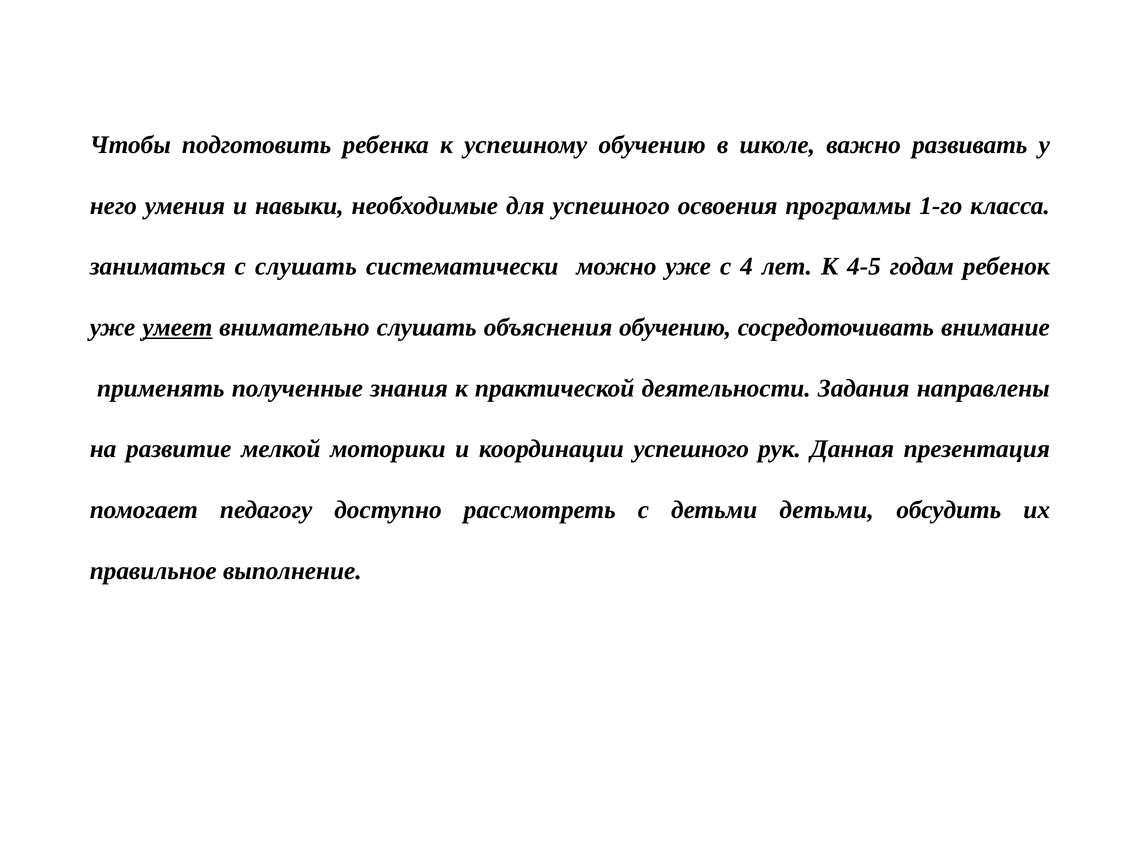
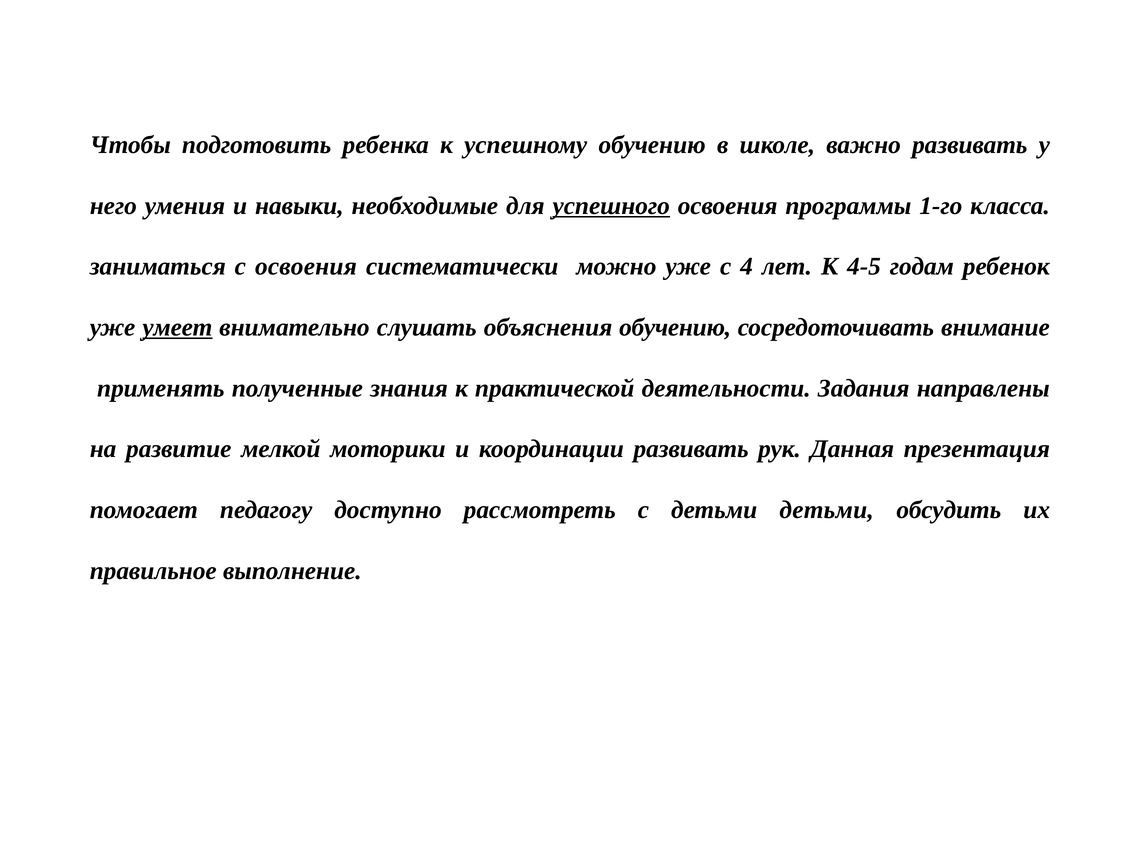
успешного underline: none -> present (611, 206)
с слушать: слушать -> освоения (306, 266)
координации успешного: успешного -> развивать (691, 449)
